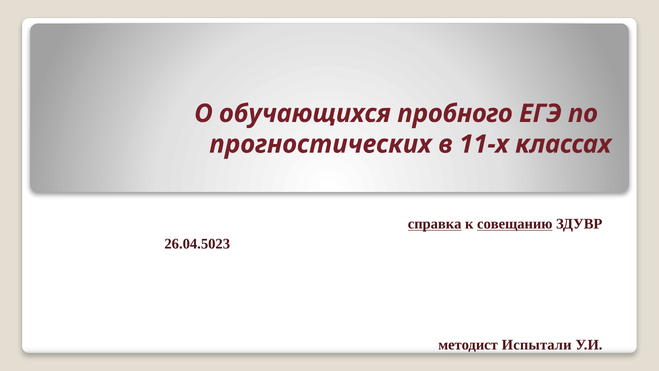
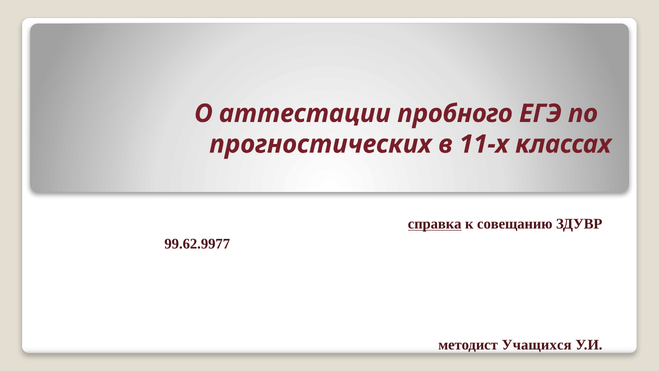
обучающихся: обучающихся -> аттестации (305, 113)
совещанию underline: present -> none (515, 224)
26.04.5023: 26.04.5023 -> 99.62.9977 (197, 244)
Испытали: Испытали -> Учащихся (537, 345)
